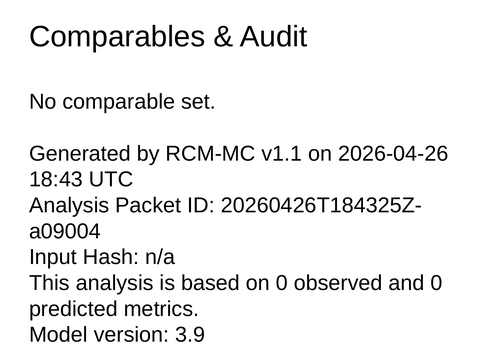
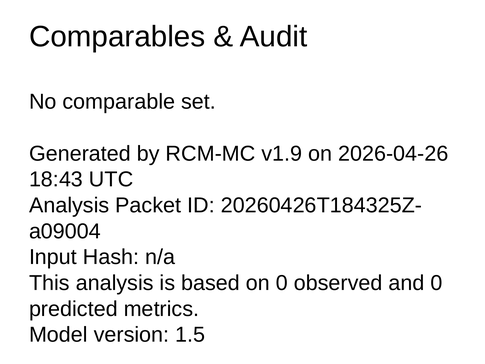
v1.1: v1.1 -> v1.9 (282, 153)
3.9: 3.9 -> 1.5 (190, 335)
